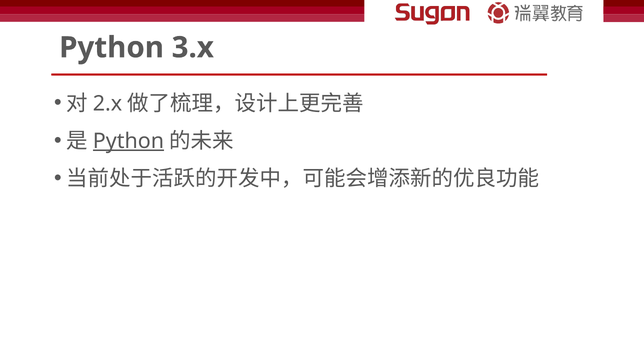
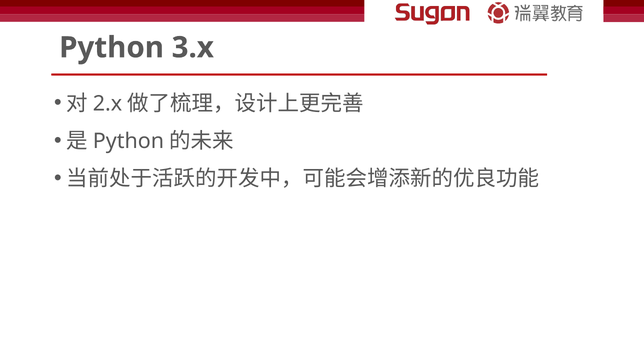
Python underline: present -> none (128, 141)
